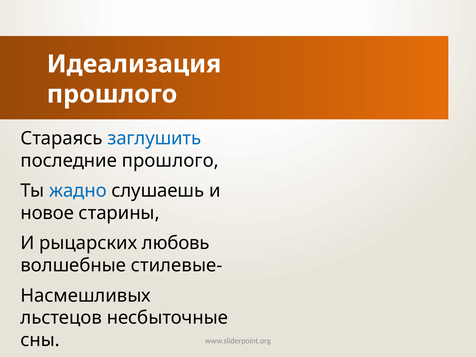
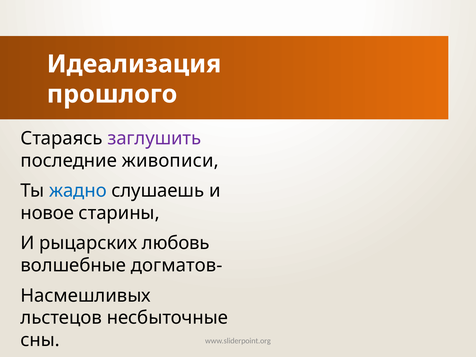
заглушить colour: blue -> purple (154, 138)
последние прошлого: прошлого -> живописи (170, 161)
стилевые-: стилевые- -> догматов- (177, 265)
